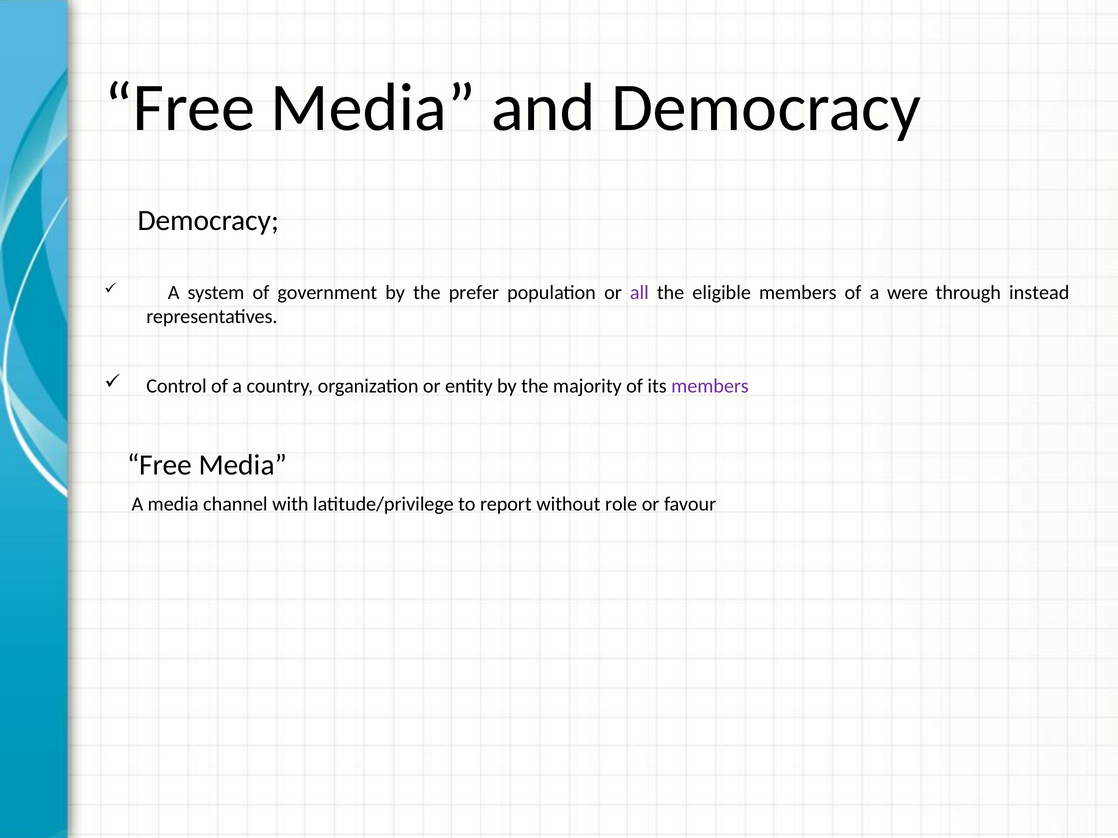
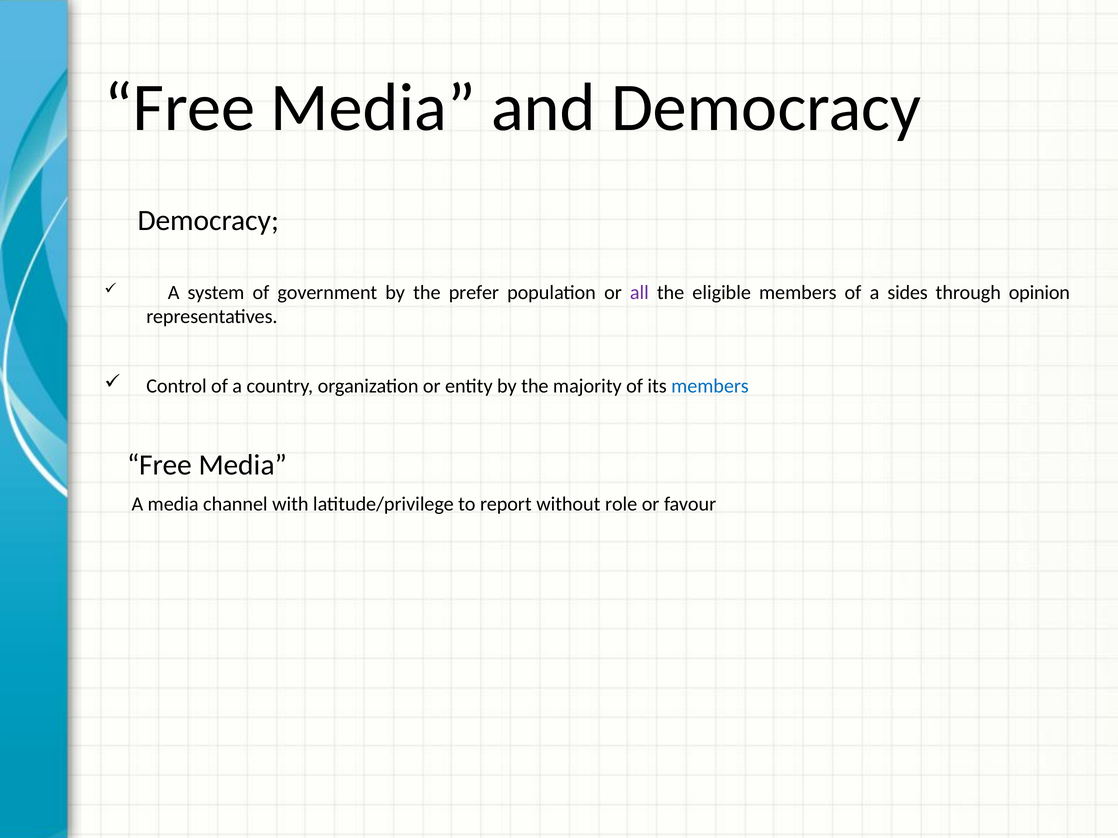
were: were -> sides (908, 293)
instead: instead -> opinion (1039, 293)
members colour: purple -> blue (710, 386)
